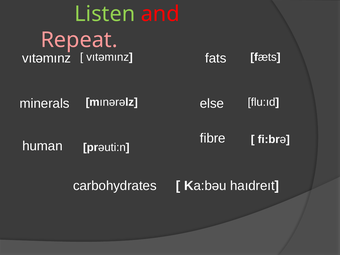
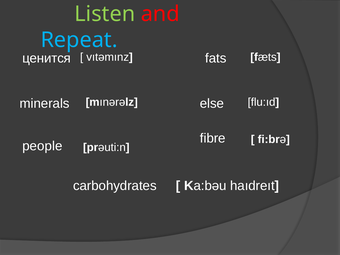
Repeat colour: pink -> light blue (79, 40)
vıtəmınz: vıtəmınz -> ценится (47, 58)
human: human -> people (42, 146)
